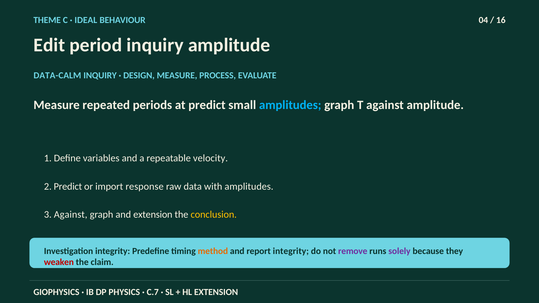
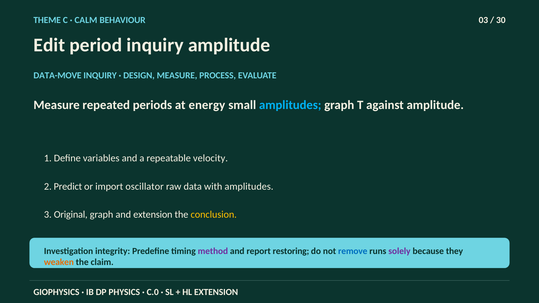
IDEAL: IDEAL -> CALM (86, 20)
04: 04 -> 03 (483, 20)
16: 16 -> 30 (501, 20)
DATA-CALM: DATA-CALM -> DATA-MOVE (57, 76)
at predict: predict -> energy (207, 105)
response: response -> oscillator (145, 186)
3 Against: Against -> Original (71, 215)
method colour: orange -> purple (213, 251)
report integrity: integrity -> restoring (291, 251)
remove colour: purple -> blue (353, 251)
weaken colour: red -> orange (59, 262)
C.7: C.7 -> C.0 (153, 292)
